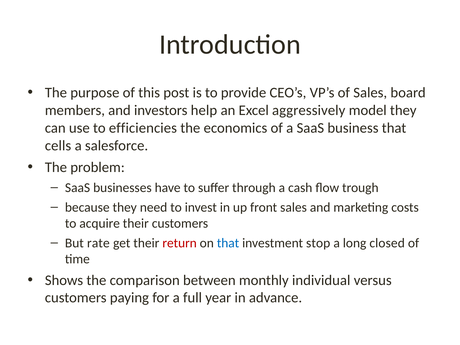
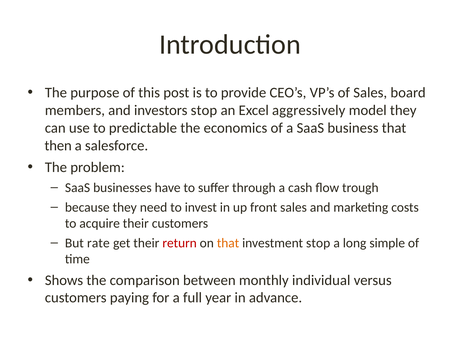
investors help: help -> stop (204, 110)
efficiencies: efficiencies -> predictable (143, 128)
cells: cells -> then (58, 146)
that colour: blue -> orange (228, 243)
closed: closed -> simple (387, 243)
